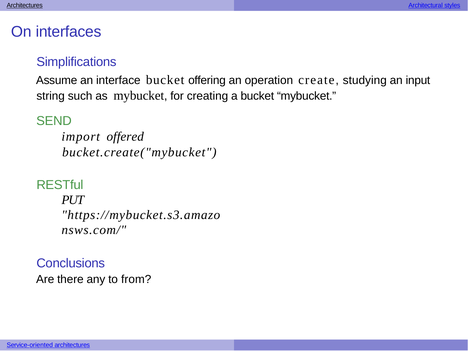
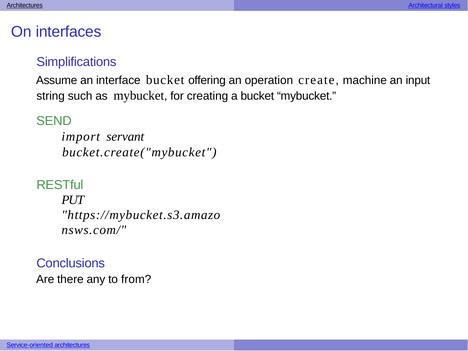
studying: studying -> machine (365, 81)
offered: offered -> servant (125, 137)
